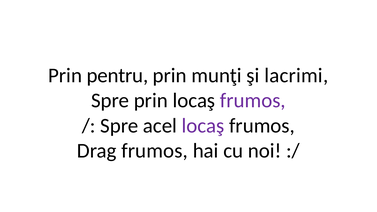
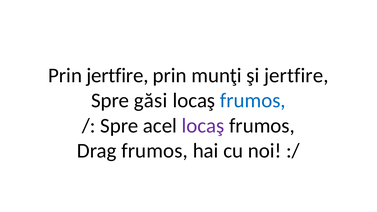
Prin pentru: pentru -> jertfire (117, 75)
şi lacrimi: lacrimi -> jertfire (296, 75)
Spre prin: prin -> găsi (151, 101)
frumos colour: purple -> blue (253, 101)
